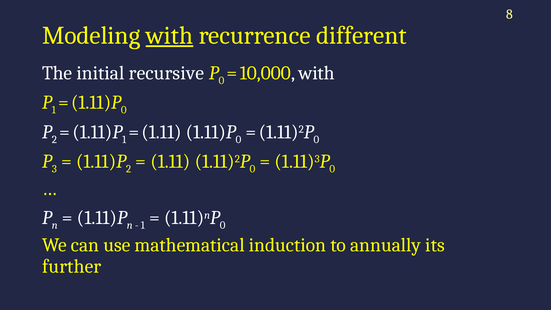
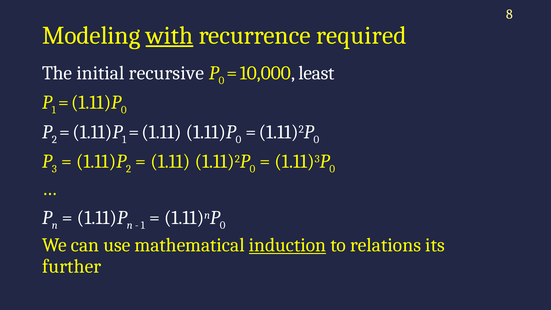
different: different -> required (361, 35)
10,000 with: with -> least (317, 73)
induction underline: none -> present (288, 245)
annually: annually -> relations (386, 245)
